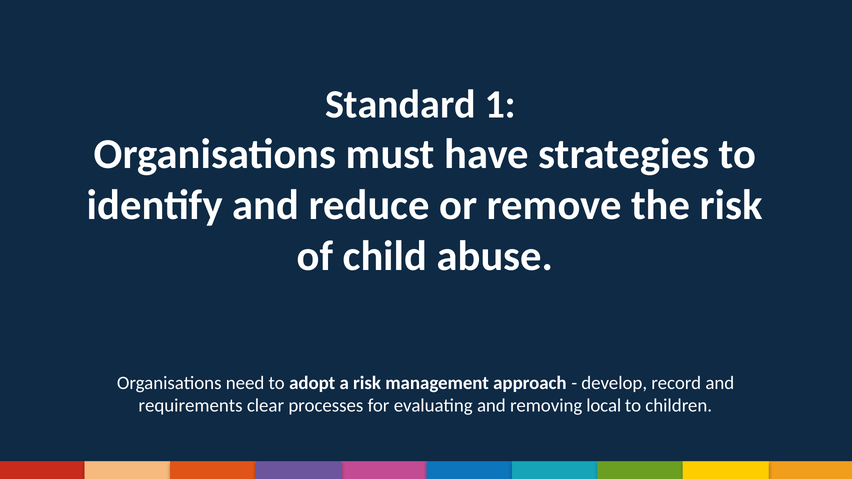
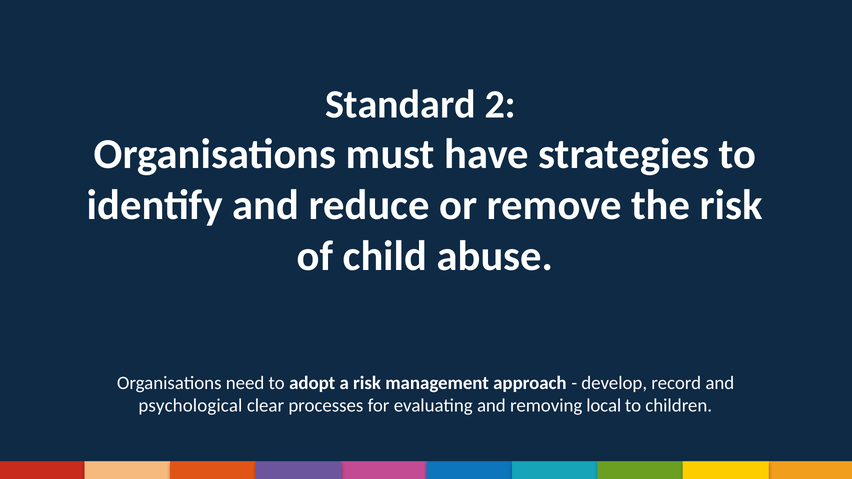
1: 1 -> 2 (500, 104)
requirements: requirements -> psychological (190, 406)
